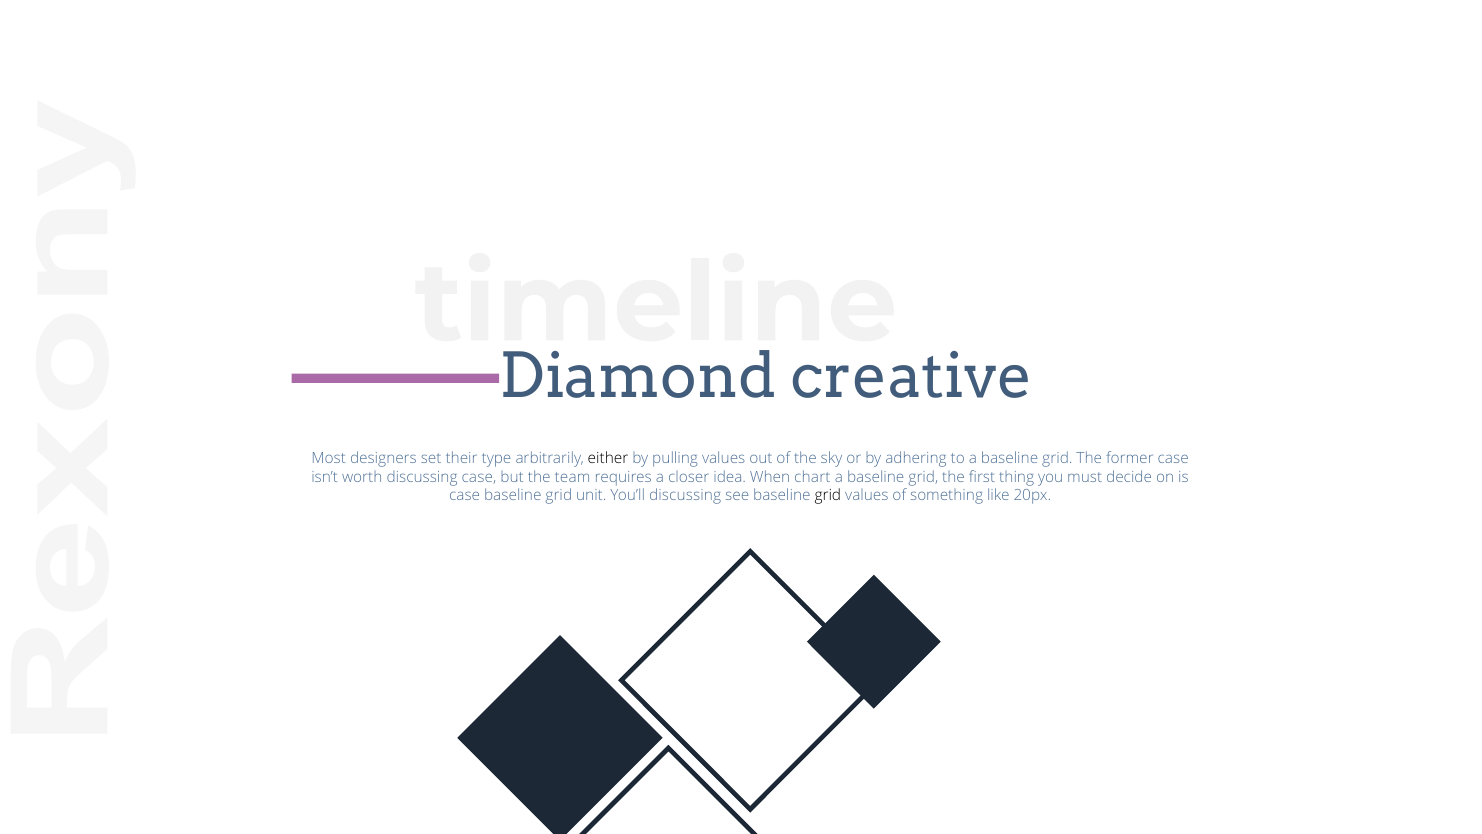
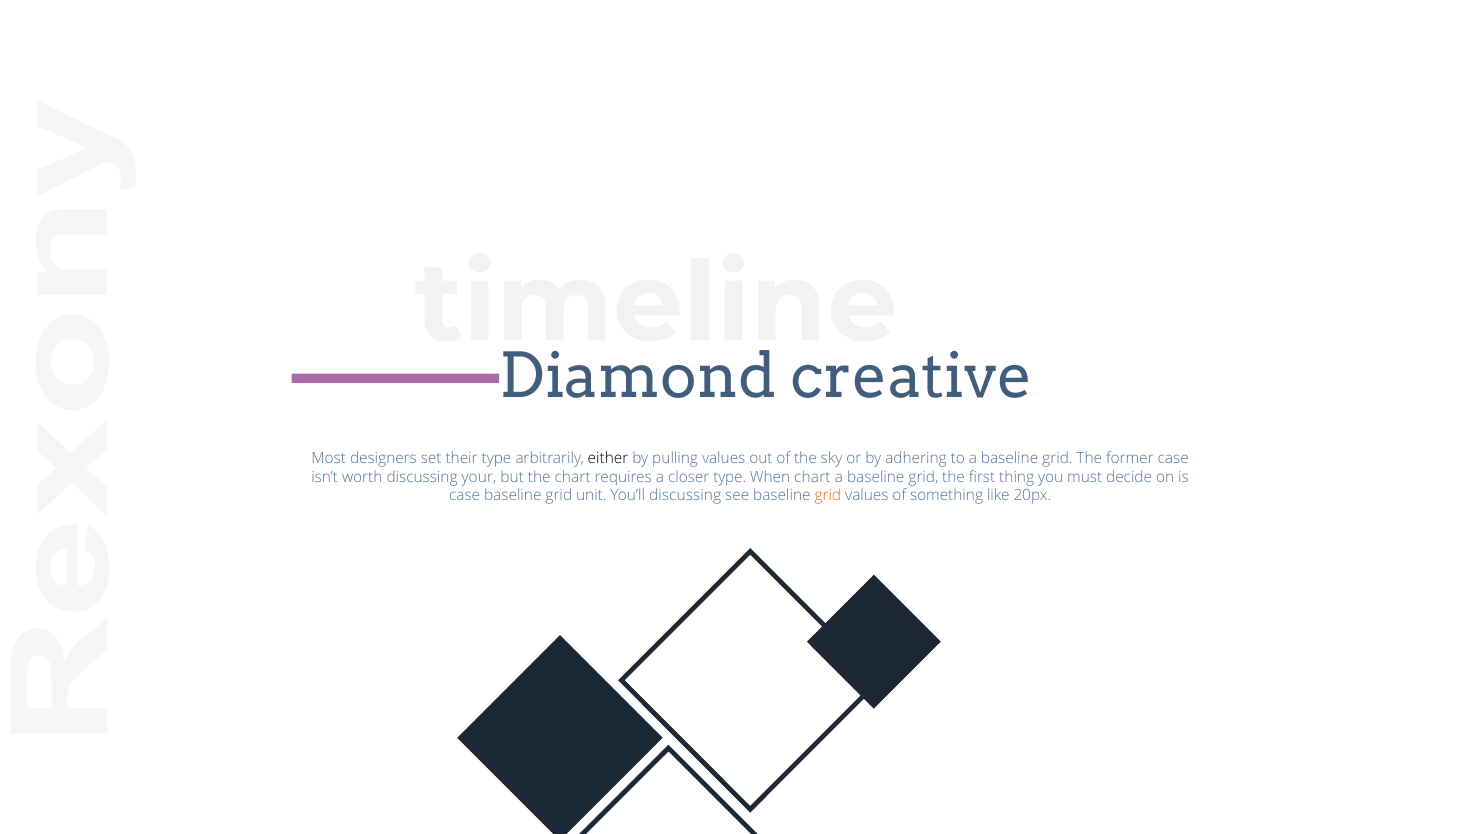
discussing case: case -> your (479, 477)
the team: team -> chart (573, 477)
closer idea: idea -> type (730, 477)
grid colour: black -> orange (828, 495)
